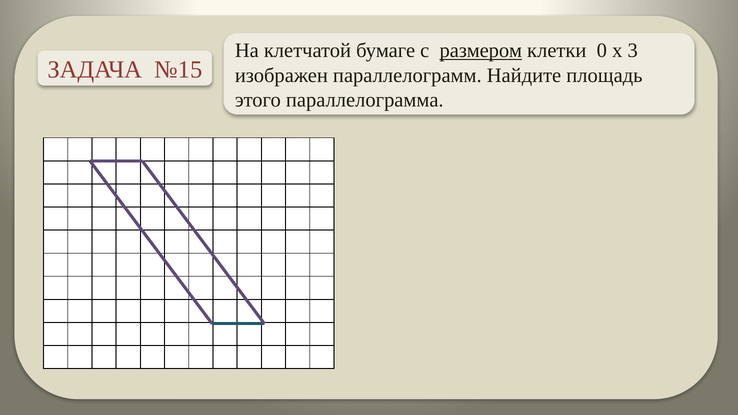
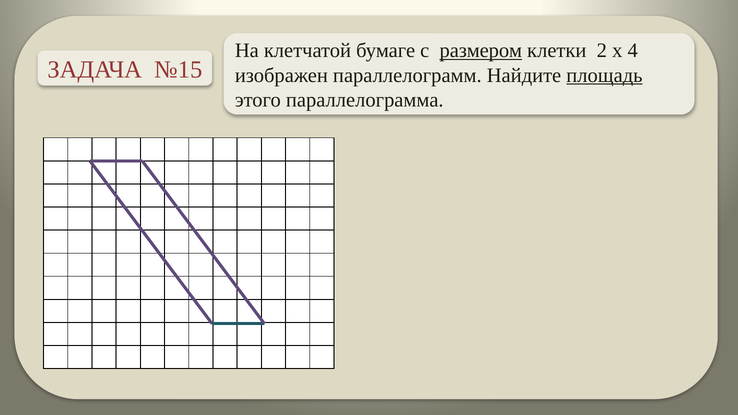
0: 0 -> 2 (602, 51)
3: 3 -> 4 (633, 51)
площадь underline: none -> present (604, 75)
